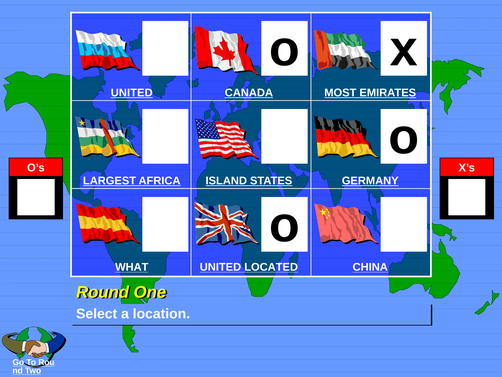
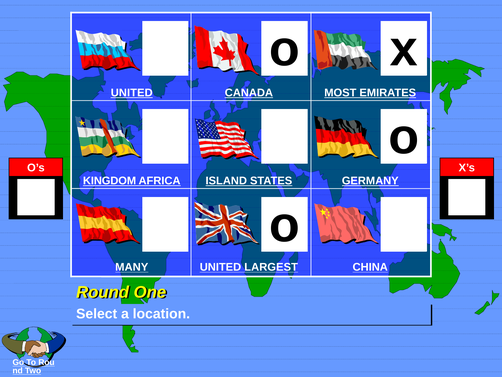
LARGEST: LARGEST -> KINGDOM (110, 181)
WHAT: WHAT -> MANY (132, 267)
LOCATED: LOCATED -> LARGEST (271, 267)
